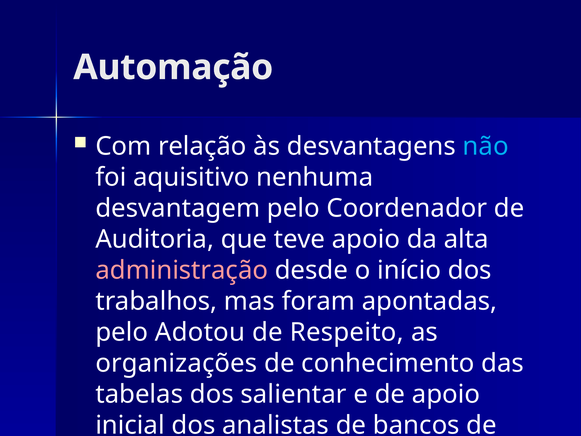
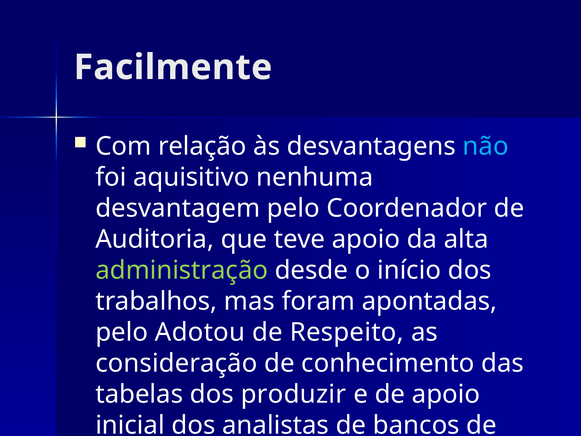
Automação: Automação -> Facilmente (173, 67)
administração colour: pink -> light green (182, 270)
organizações: organizações -> consideração (176, 363)
salientar: salientar -> produzir (293, 394)
